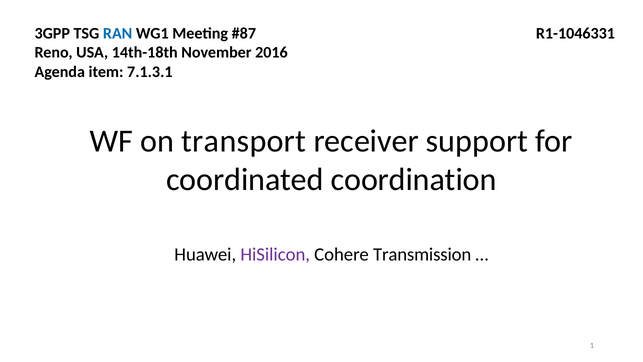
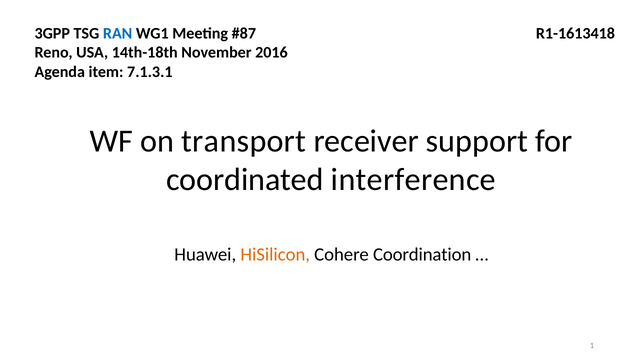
R1-1046331: R1-1046331 -> R1-1613418 (575, 33)
coordination: coordination -> interference (413, 179)
HiSilicon colour: purple -> orange (275, 254)
Transmission: Transmission -> Coordination (422, 254)
